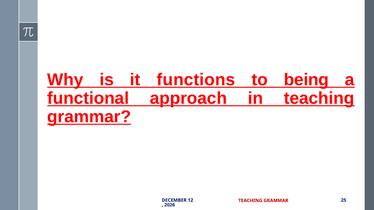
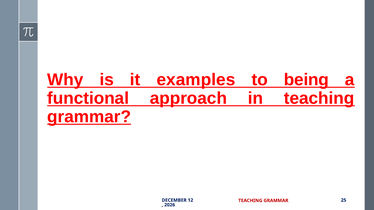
functions: functions -> examples (196, 80)
